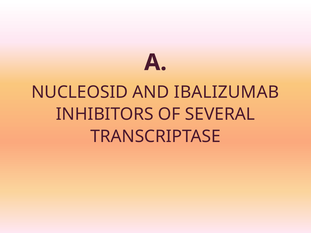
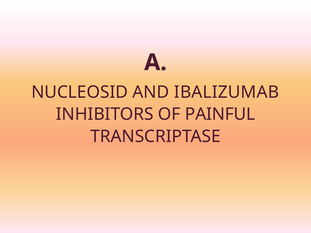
SEVERAL: SEVERAL -> PAINFUL (220, 114)
